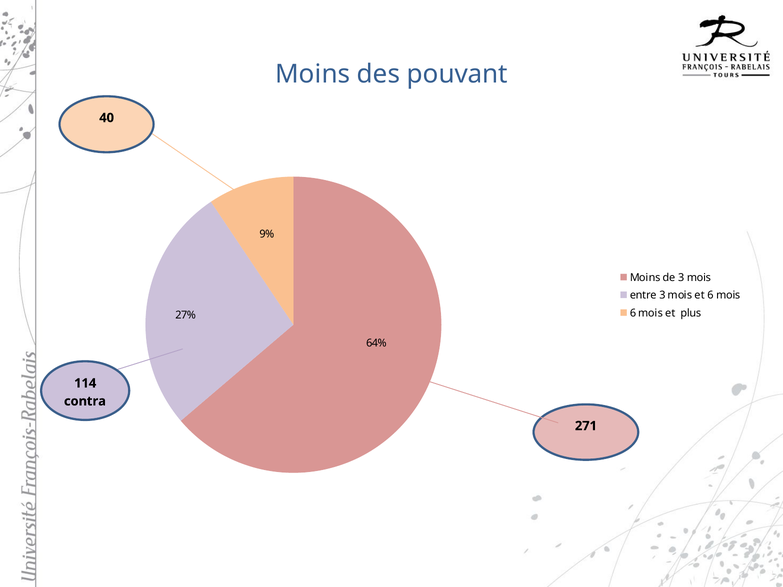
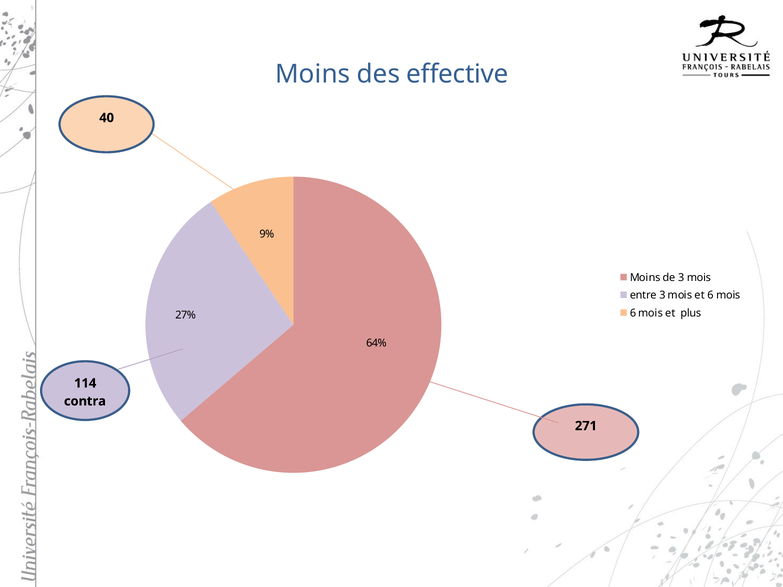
pouvant: pouvant -> effective (457, 74)
